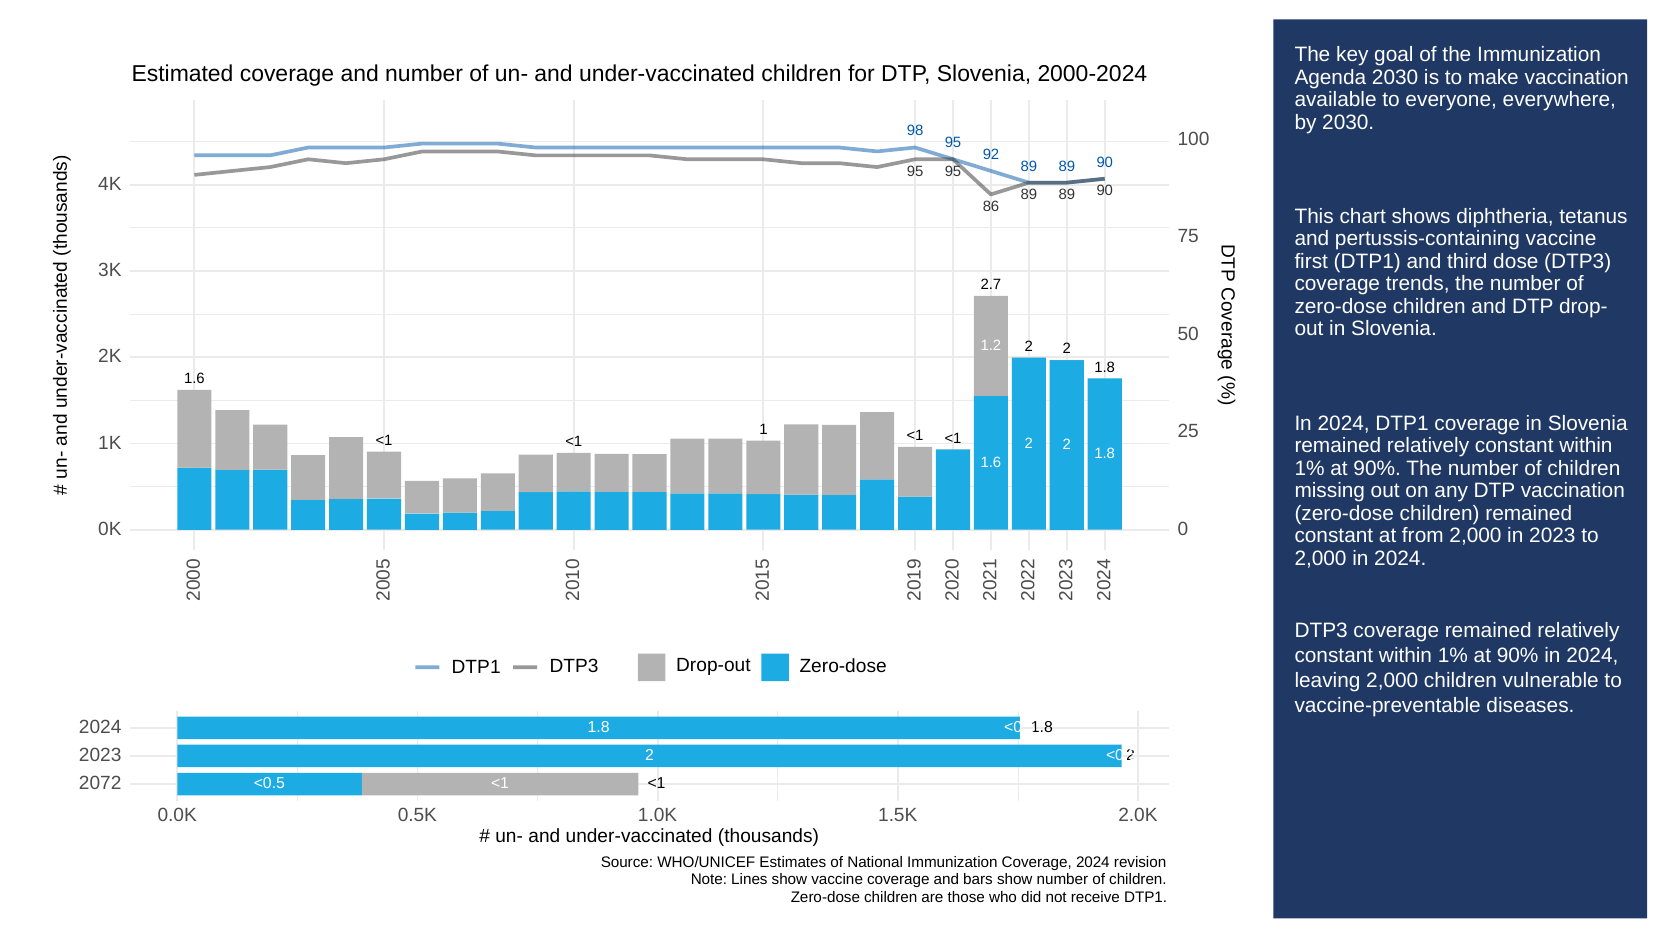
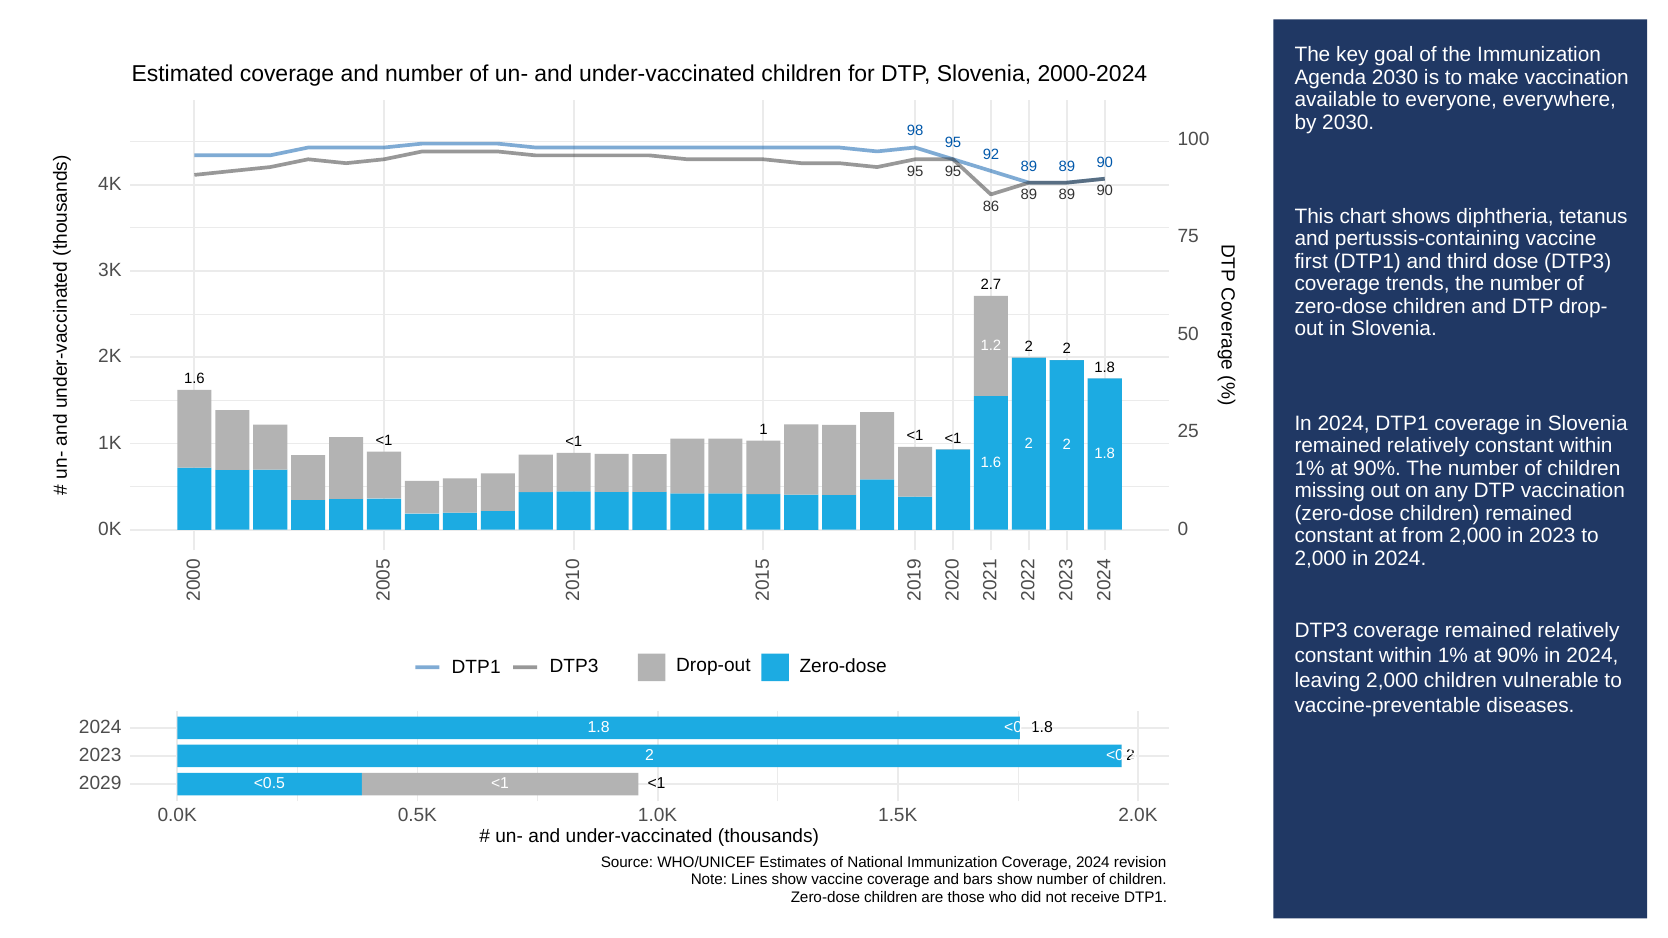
2072: 2072 -> 2029 (100, 784)
